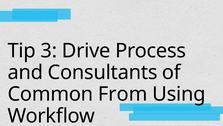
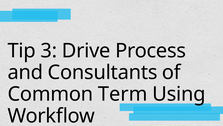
From: From -> Term (123, 94)
